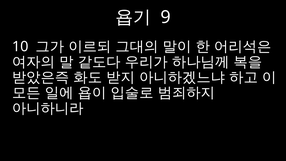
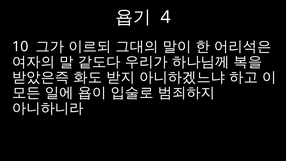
9: 9 -> 4 (166, 17)
